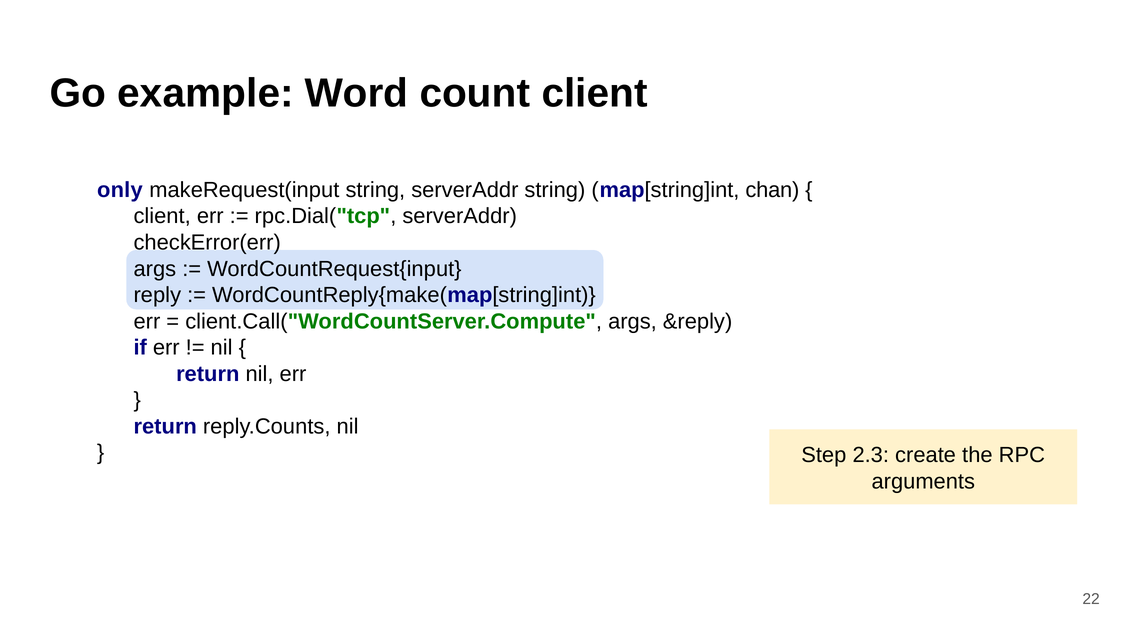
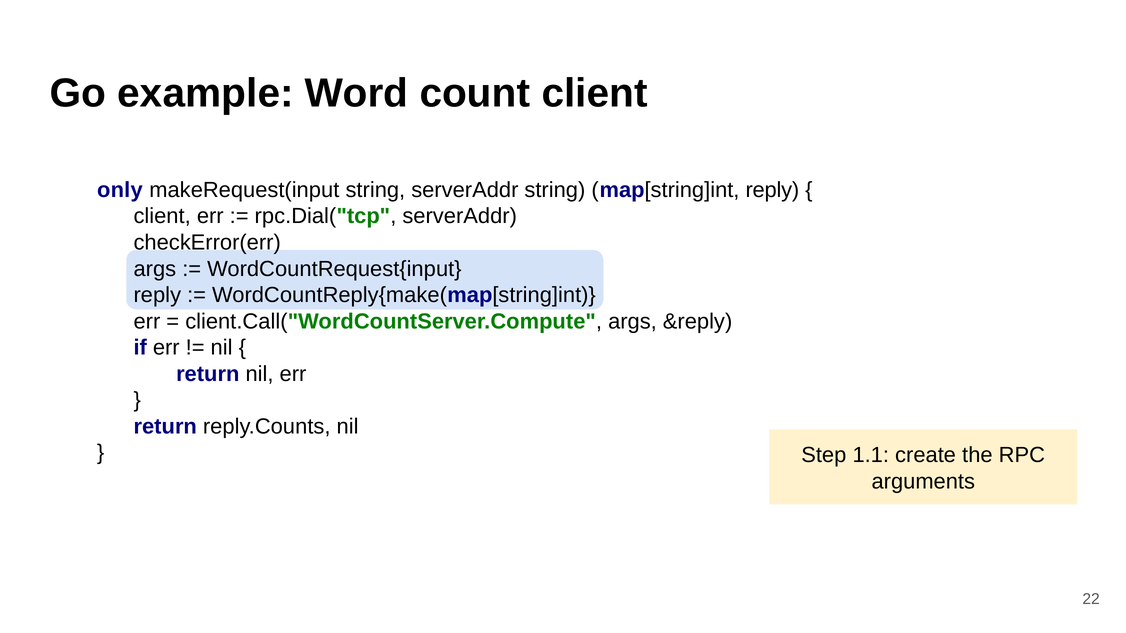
map[string]int chan: chan -> reply (772, 190)
2.3: 2.3 -> 1.1 (871, 456)
